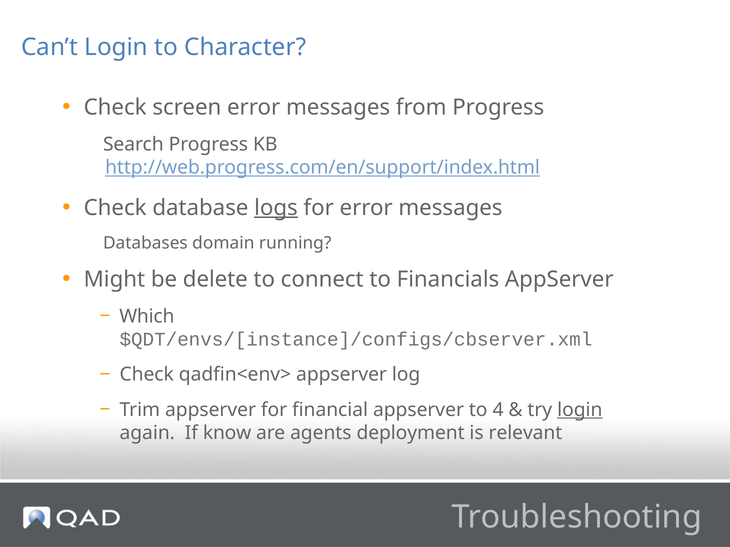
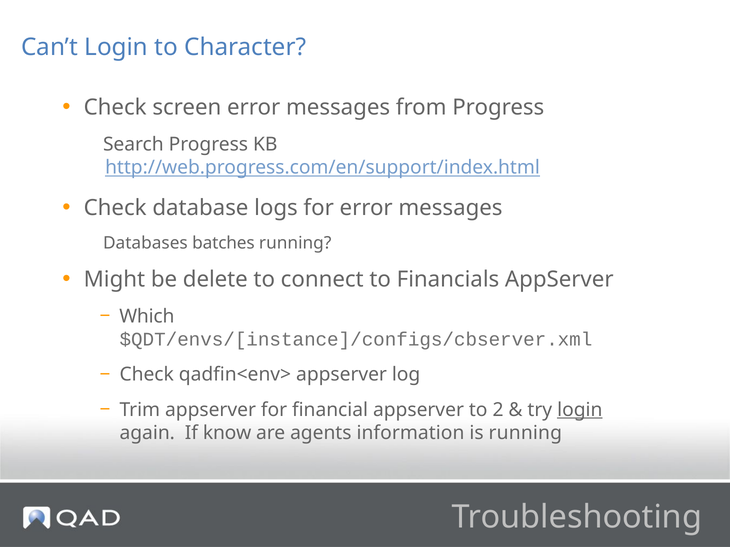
logs underline: present -> none (276, 208)
domain: domain -> batches (223, 243)
4: 4 -> 2 (498, 410)
deployment: deployment -> information (410, 433)
is relevant: relevant -> running (525, 433)
